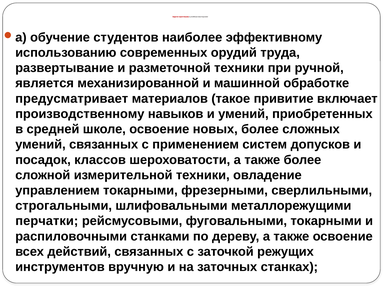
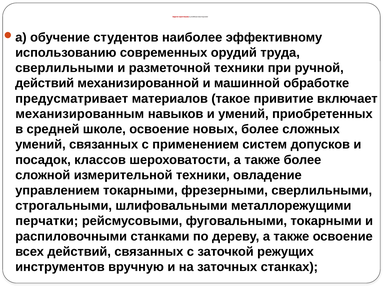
развертывание: развертывание -> сверлильными (65, 68)
является: является -> действий (45, 83)
производственному: производственному -> механизированным (80, 114)
